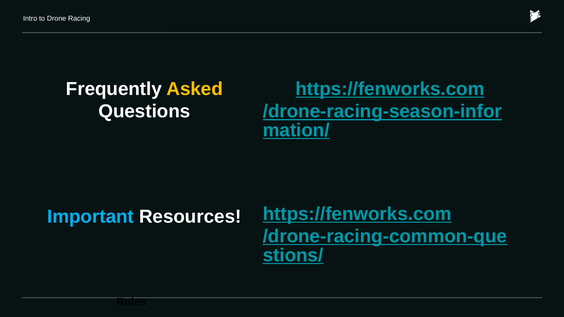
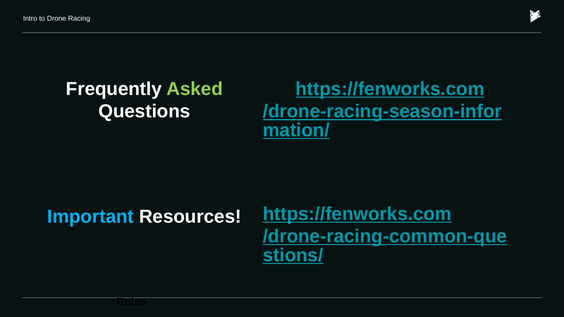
Asked colour: yellow -> light green (195, 89)
